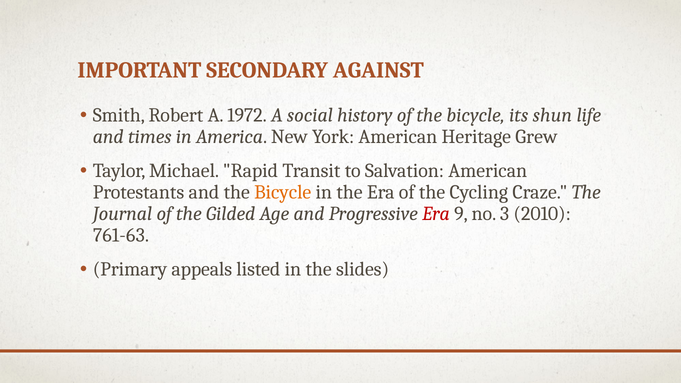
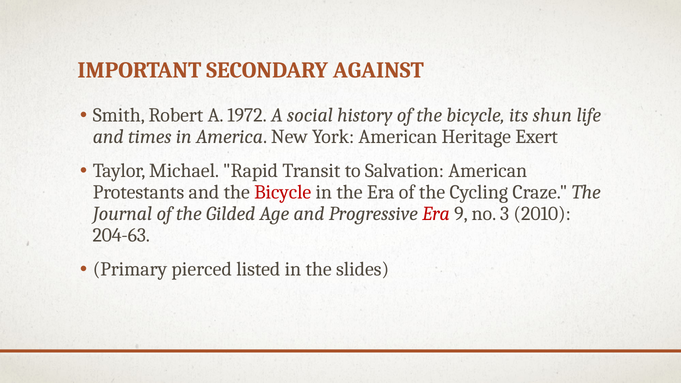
Grew: Grew -> Exert (537, 137)
Bicycle colour: orange -> red (283, 192)
761-63: 761-63 -> 204-63 (121, 235)
appeals: appeals -> pierced (202, 269)
